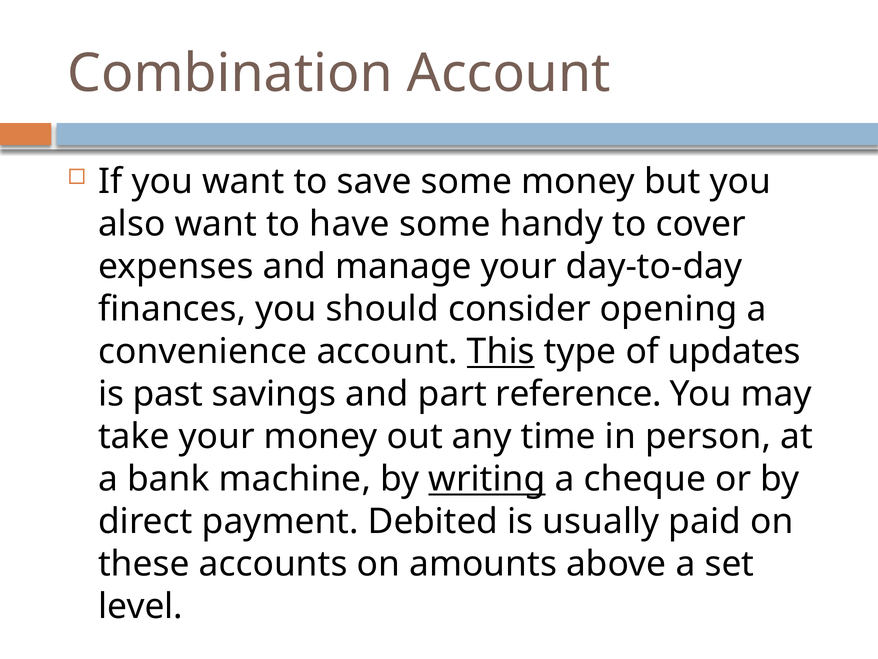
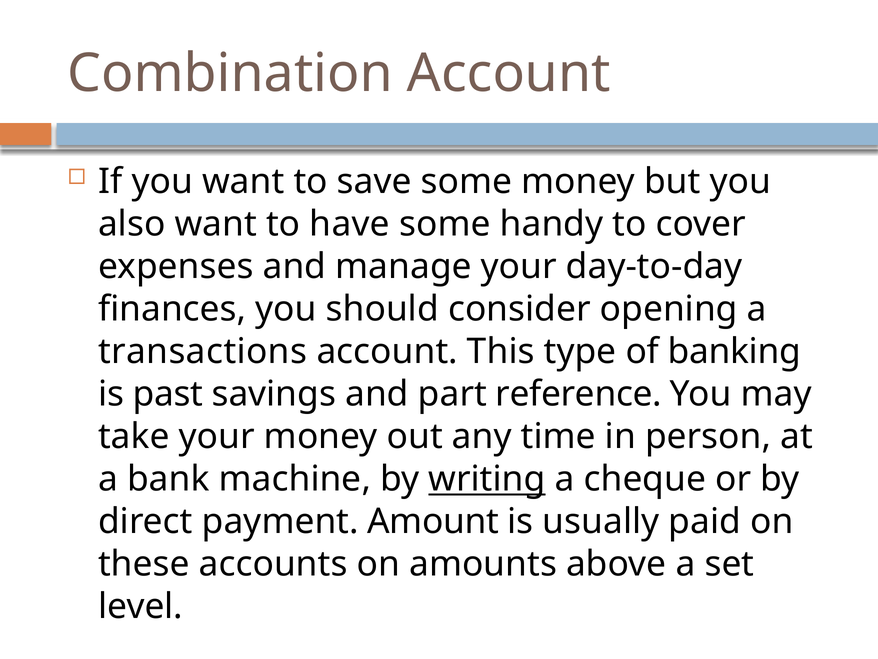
convenience: convenience -> transactions (203, 351)
This underline: present -> none (501, 351)
updates: updates -> banking (734, 351)
Debited: Debited -> Amount (433, 521)
